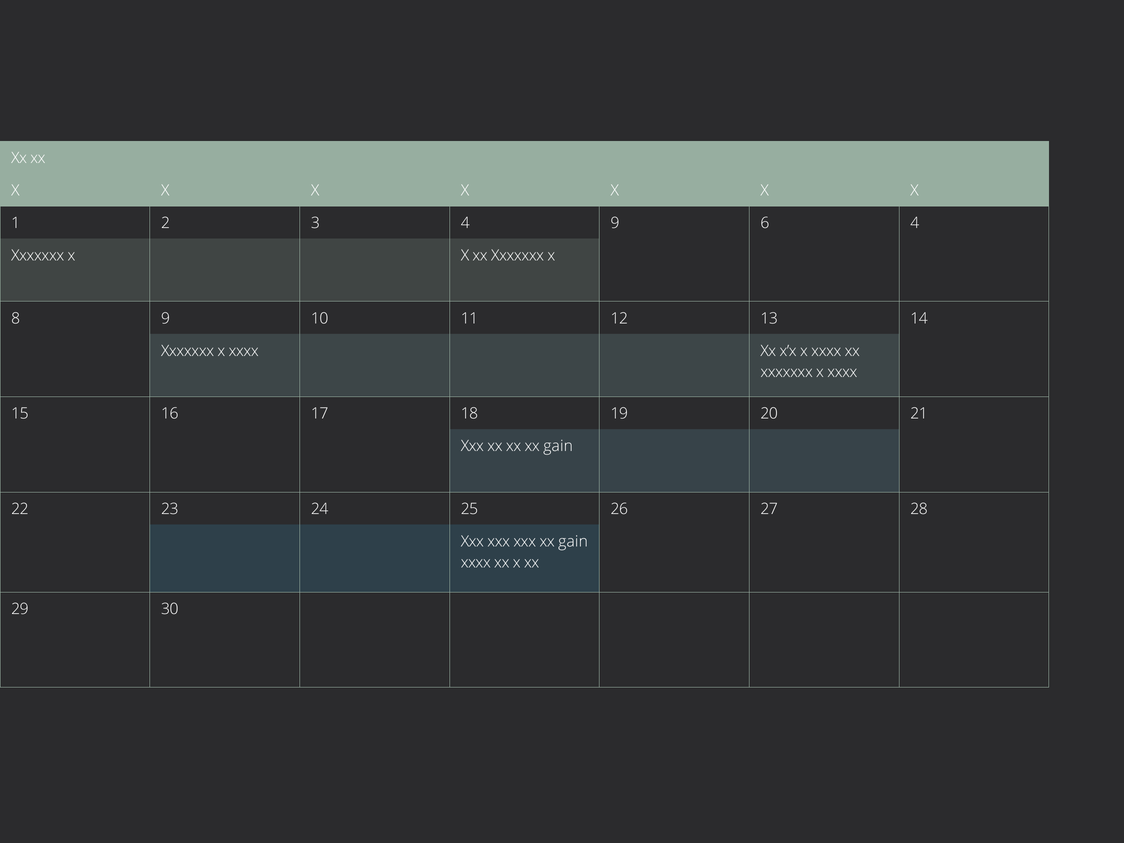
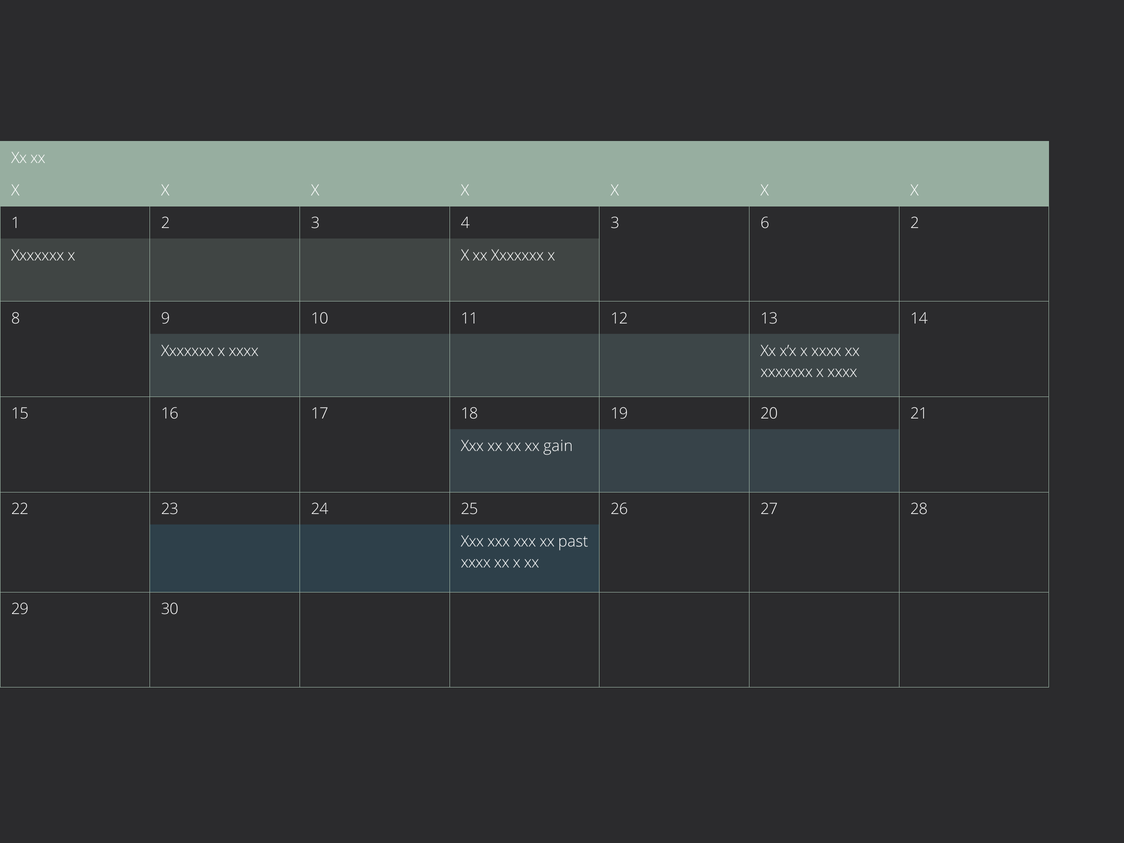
4 9: 9 -> 3 (615, 223)
6 4: 4 -> 2 (915, 223)
xxx xx gain: gain -> past (573, 542)
